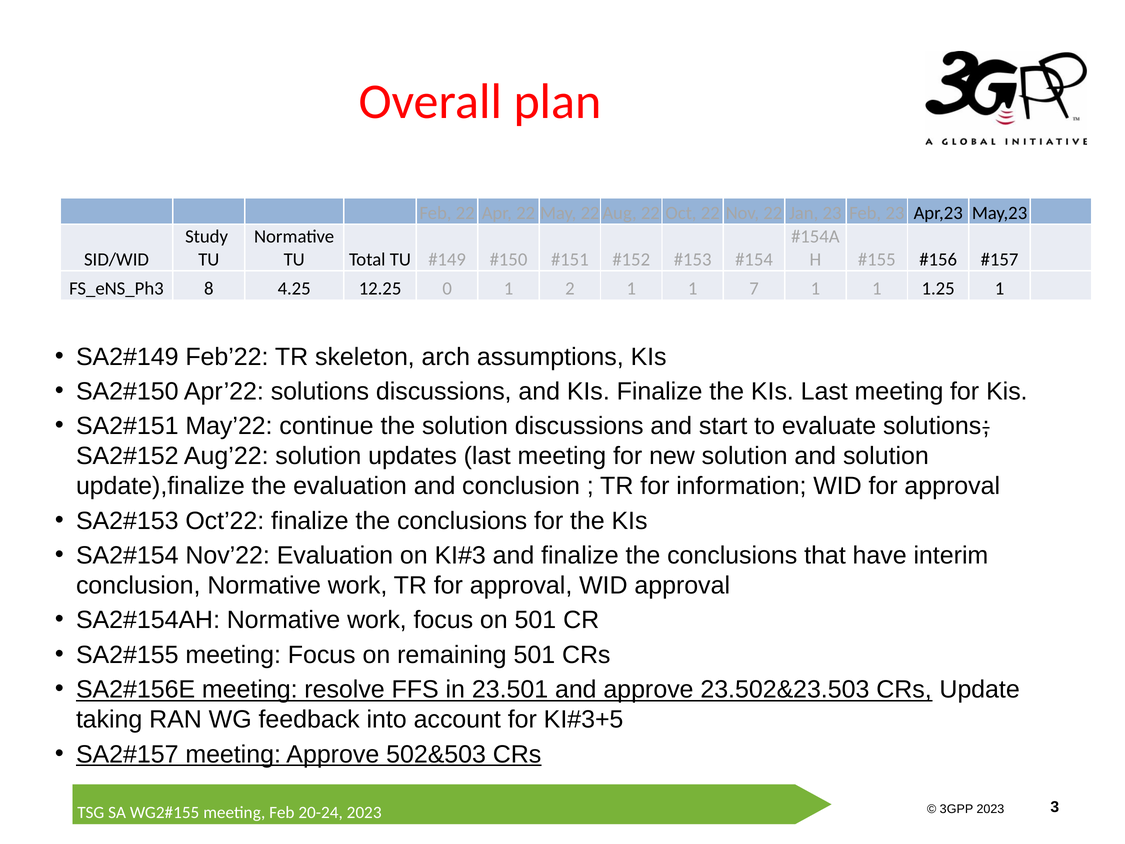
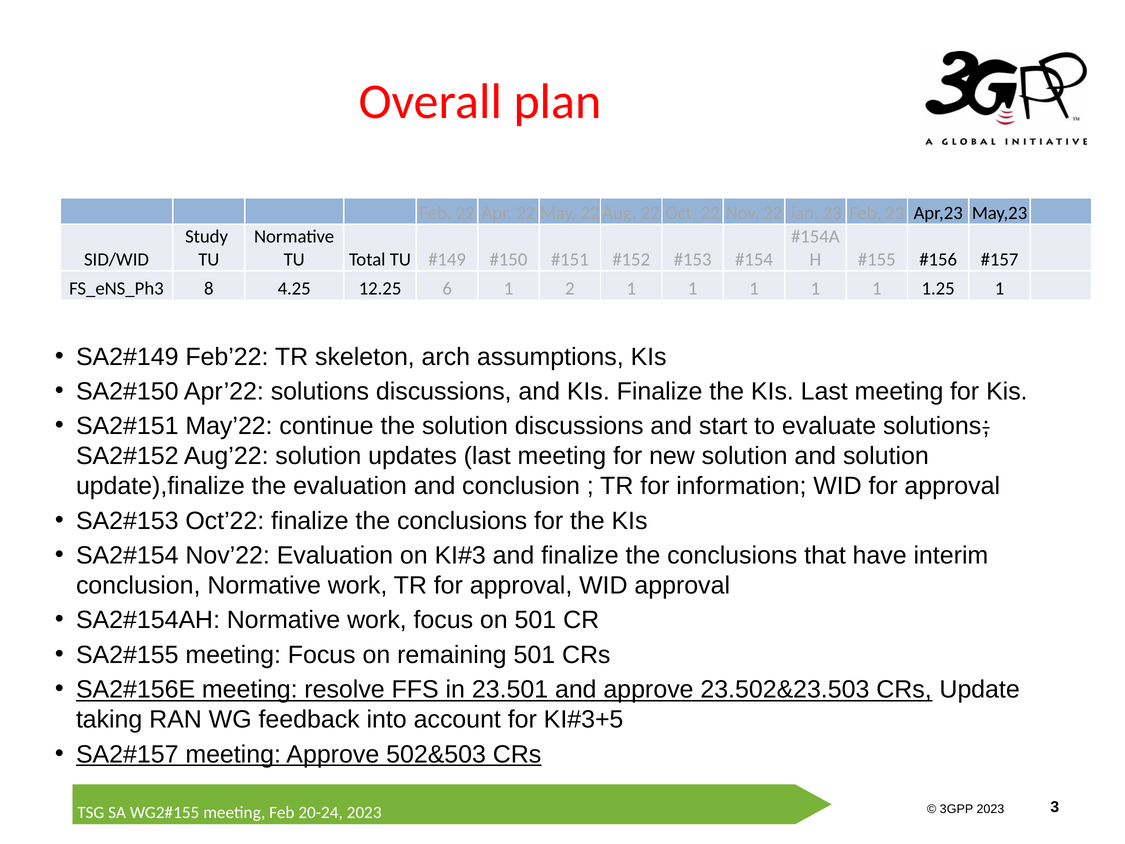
0: 0 -> 6 (447, 289)
2 1 1 7: 7 -> 1 (754, 289)
